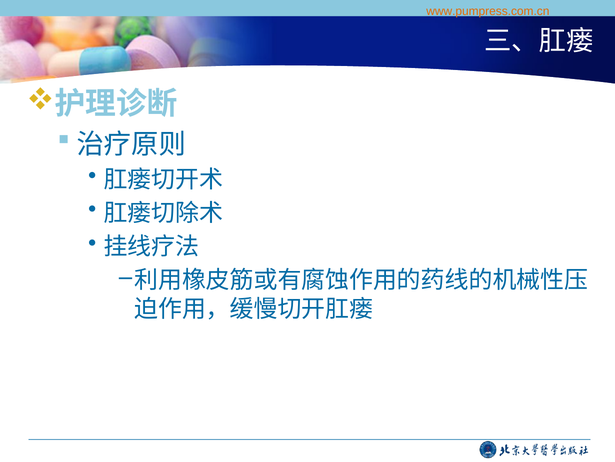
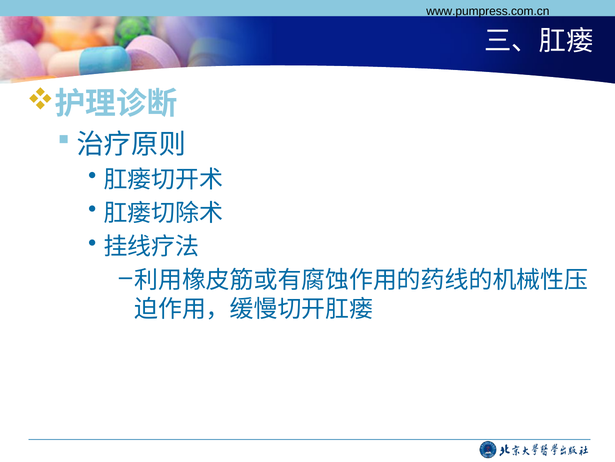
www.pumpress.com.cn colour: orange -> black (488, 11)
